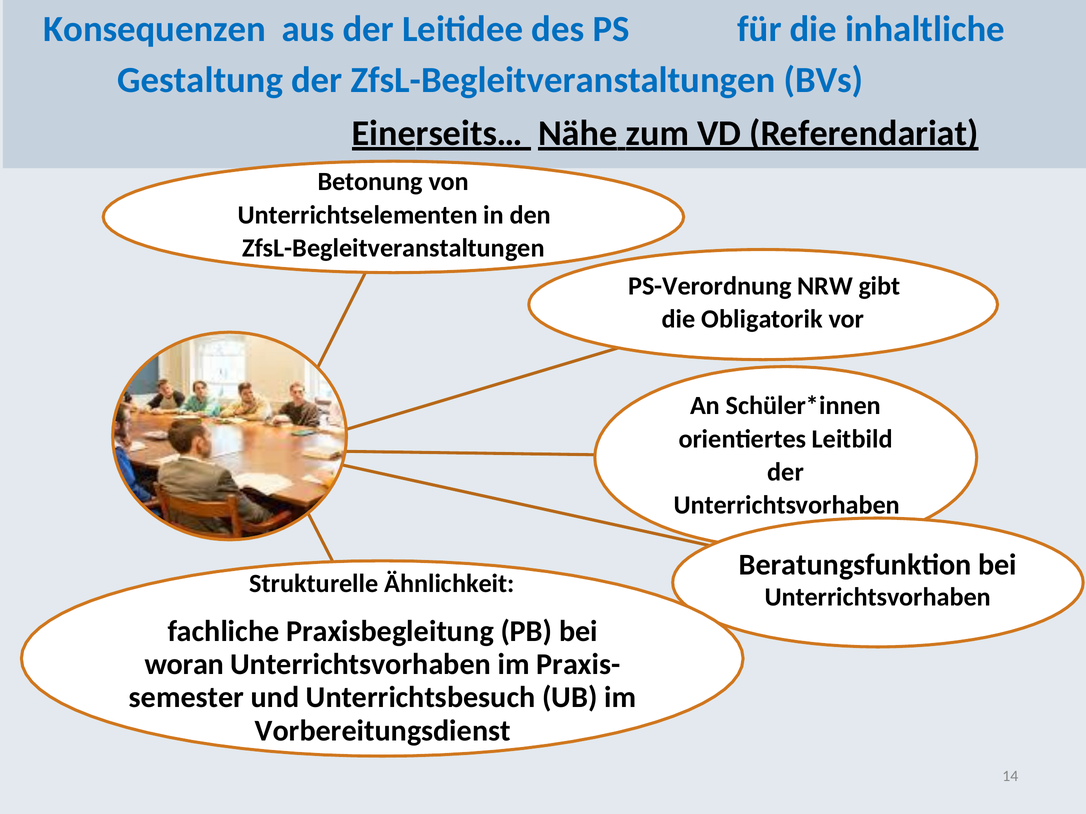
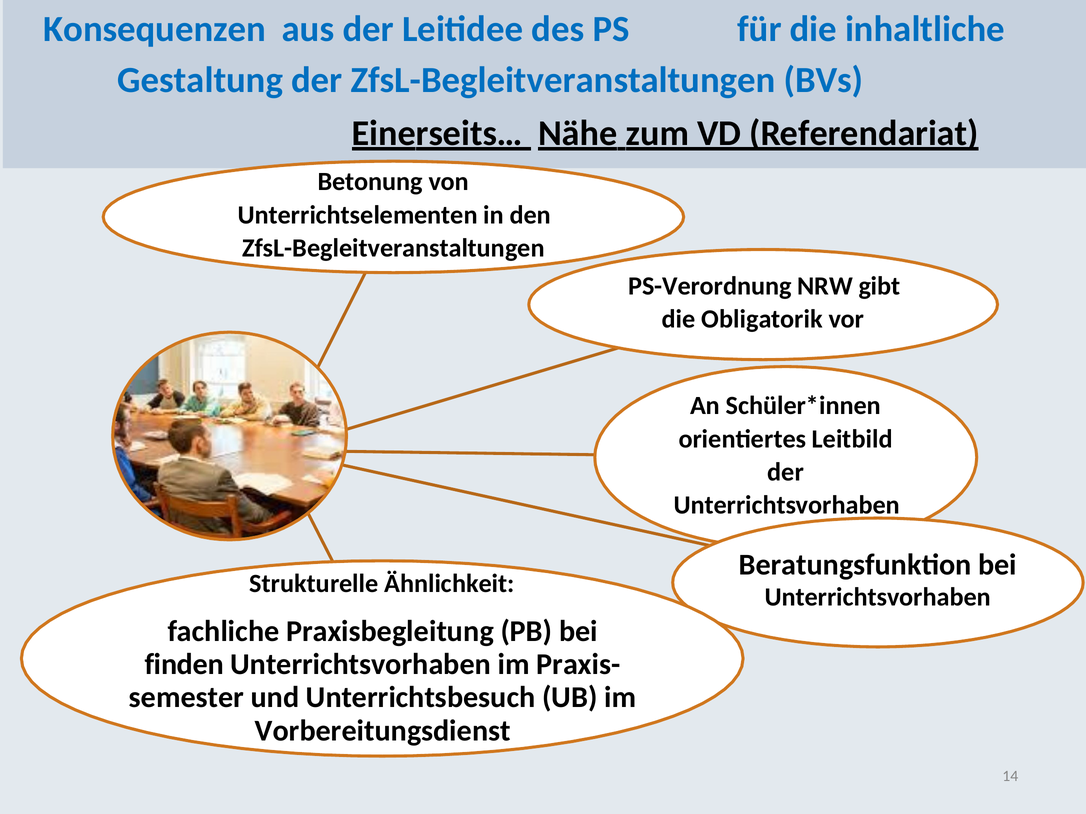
woran: woran -> finden (184, 665)
